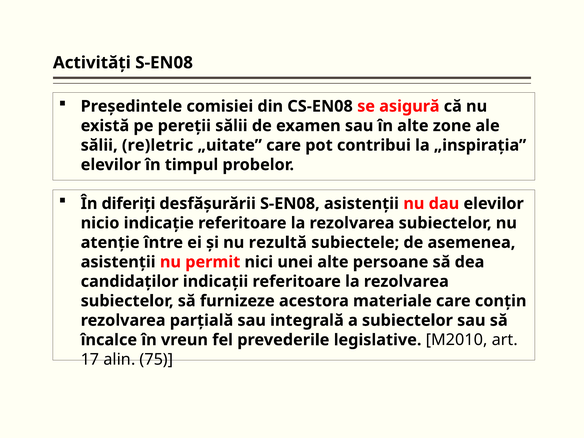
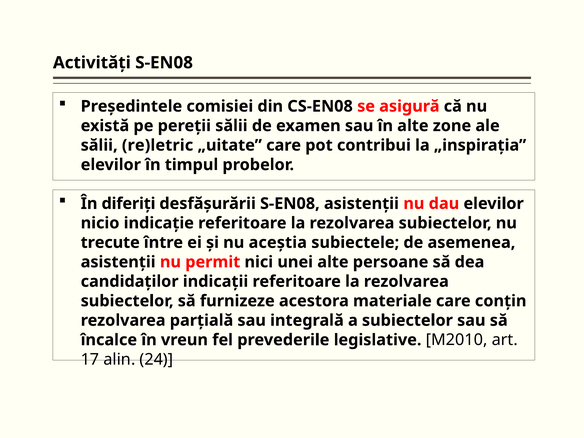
atenţie: atenţie -> trecute (110, 243)
rezultă: rezultă -> aceştia (278, 243)
75: 75 -> 24 (156, 359)
